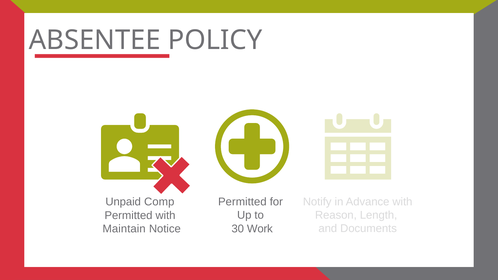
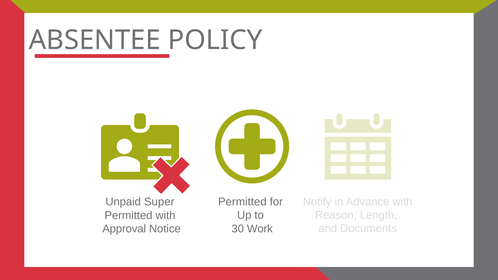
Comp: Comp -> Super (159, 202)
Maintain: Maintain -> Approval (124, 229)
